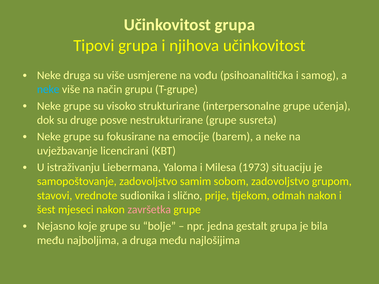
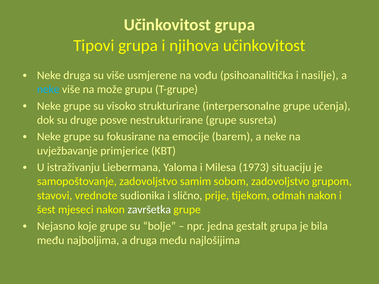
samog: samog -> nasilje (320, 75)
način: način -> može (110, 89)
licencirani: licencirani -> primjerice (124, 151)
završetka colour: pink -> white (149, 210)
